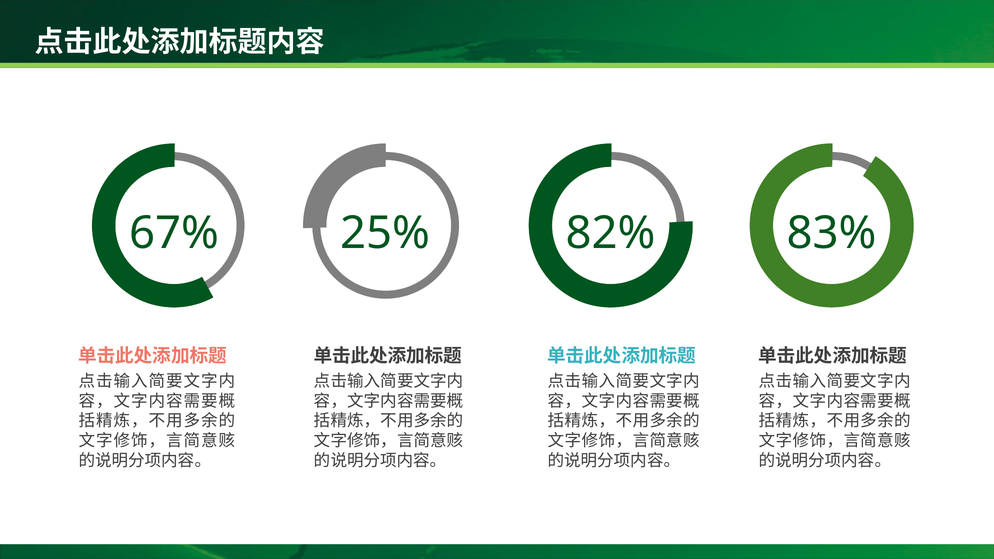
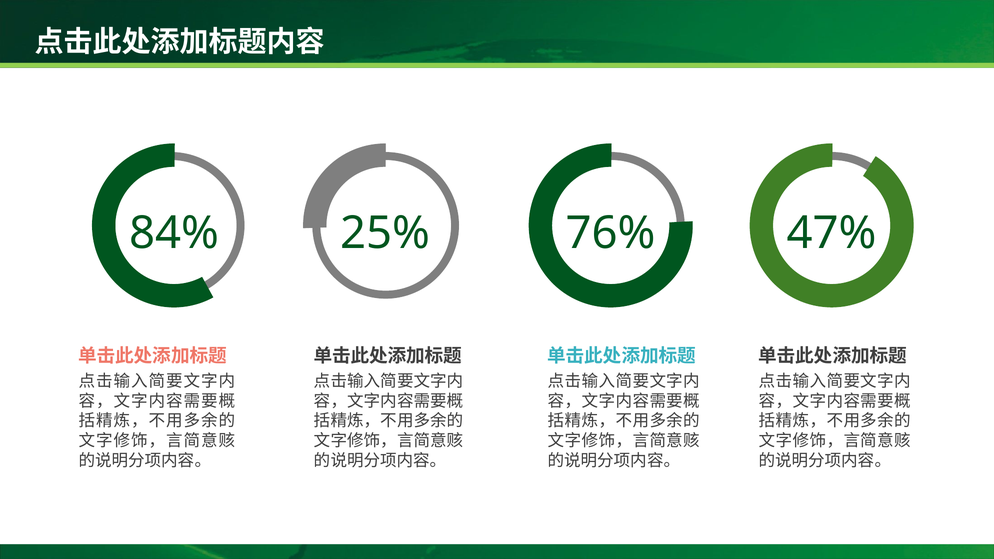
67%: 67% -> 84% (174, 233)
82%: 82% -> 76% (611, 233)
83%: 83% -> 47% (832, 233)
